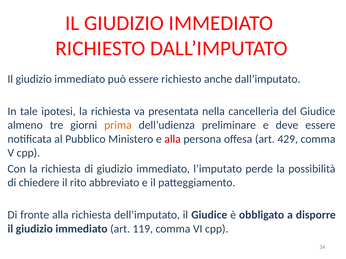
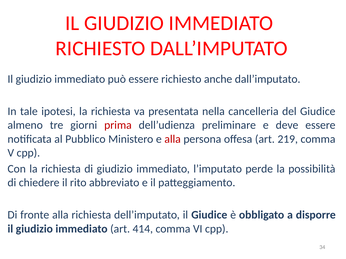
prima colour: orange -> red (118, 125)
429: 429 -> 219 (288, 139)
119: 119 -> 414 (143, 229)
